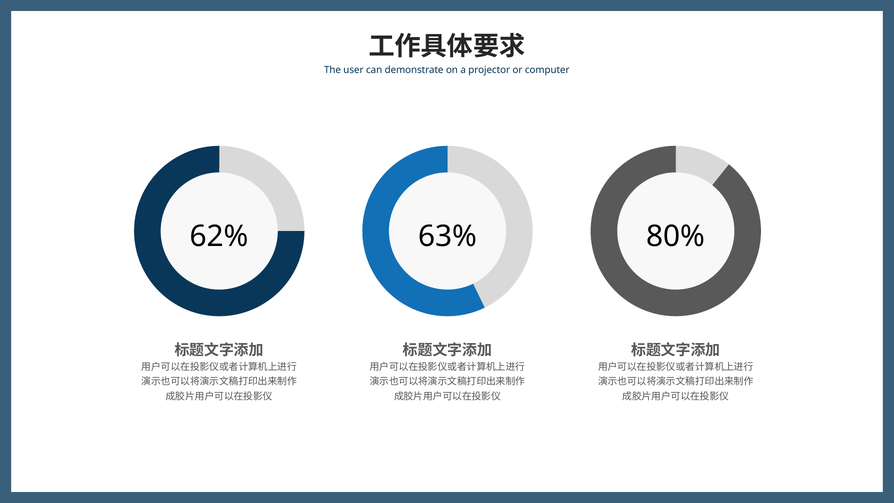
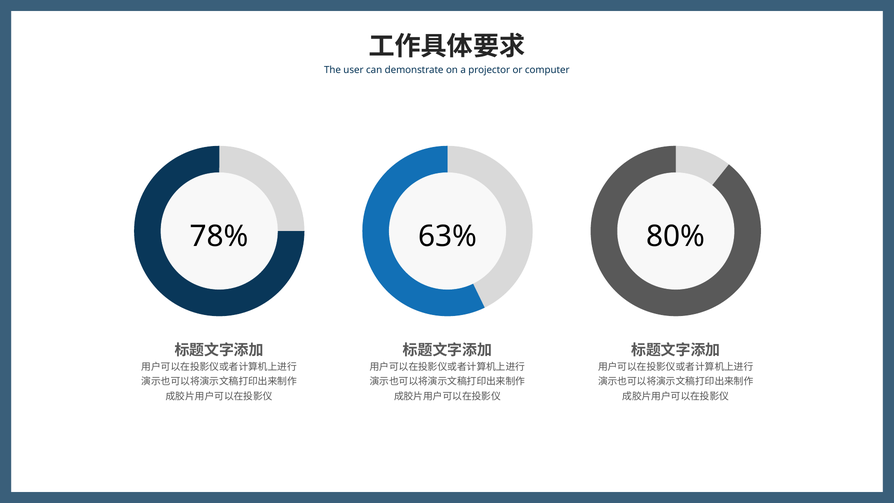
62%: 62% -> 78% (219, 236)
